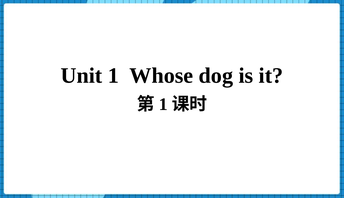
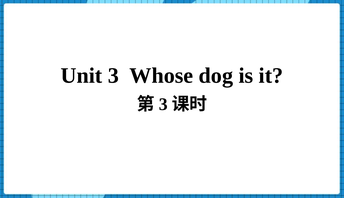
Unit 1: 1 -> 3 (113, 76)
1: 1 -> 3 (163, 104)
